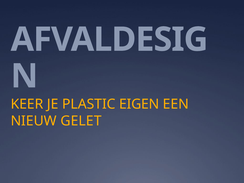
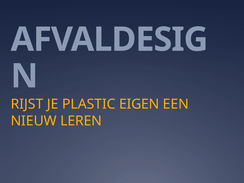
KEER: KEER -> RIJST (27, 104)
GELET: GELET -> LEREN (81, 121)
